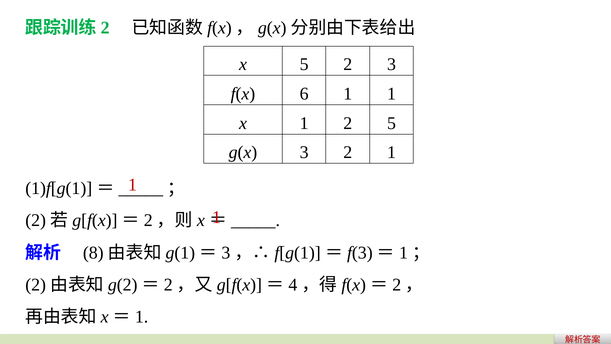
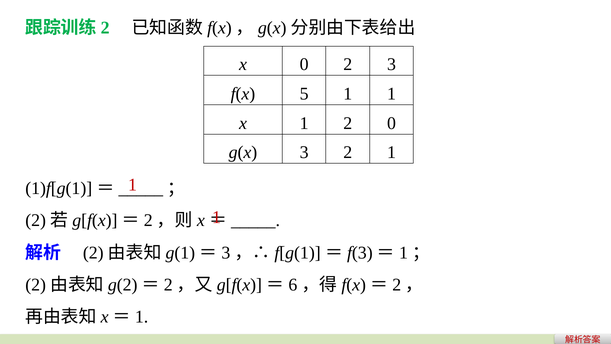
x 5: 5 -> 0 (304, 65)
6: 6 -> 5 (304, 94)
2 5: 5 -> 0 (391, 123)
8: 8 -> 2 (93, 253)
4: 4 -> 6 (293, 285)
